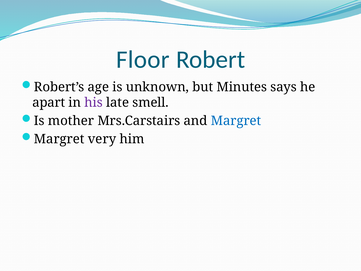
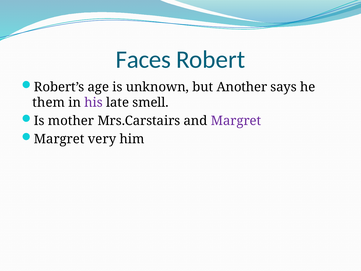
Floor: Floor -> Faces (143, 60)
Minutes: Minutes -> Another (242, 87)
apart: apart -> them (49, 103)
Margret colour: blue -> purple (236, 121)
